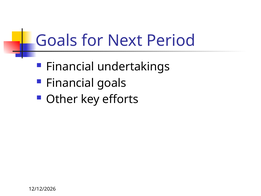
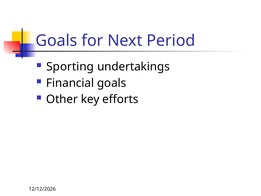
Financial: Financial -> Sporting (70, 67)
